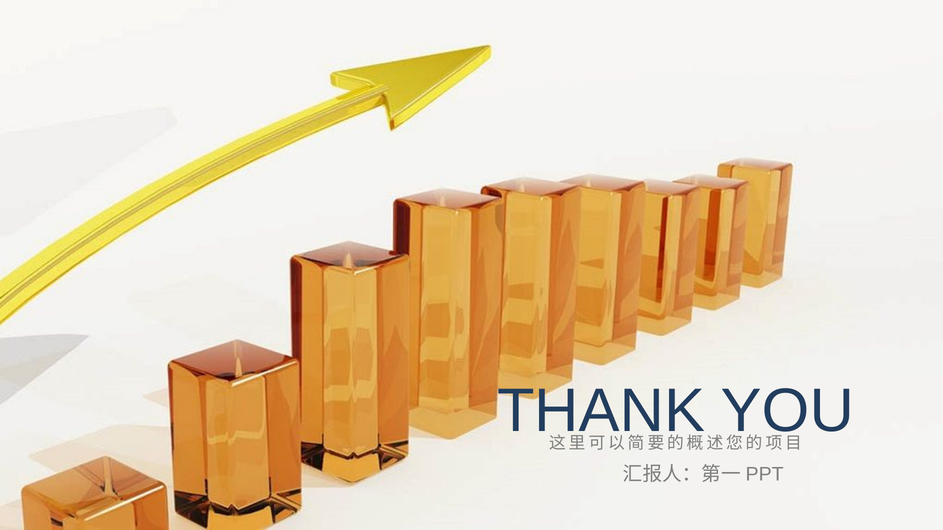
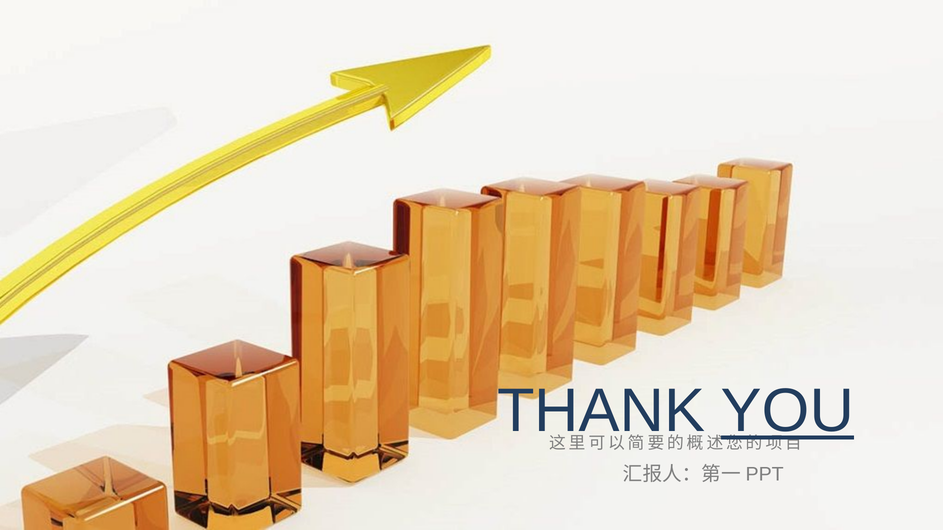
YOU underline: none -> present (788, 411)
